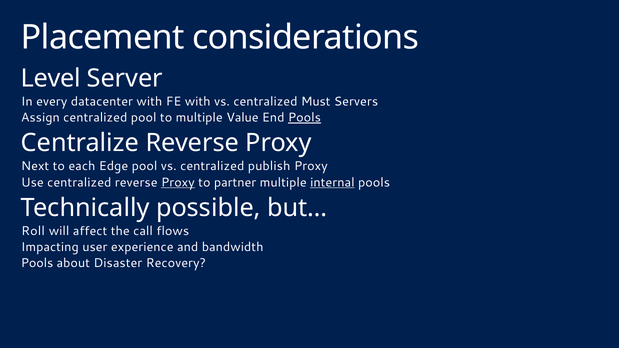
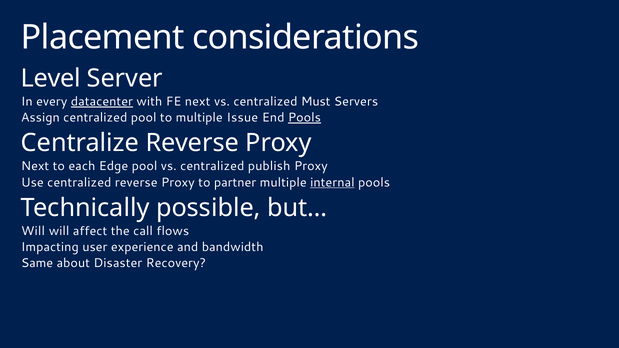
datacenter underline: none -> present (102, 102)
FE with: with -> next (198, 102)
Value: Value -> Issue (242, 118)
Proxy underline: present -> none (178, 182)
Roll: Roll -> Will (33, 231)
Pools: Pools -> Same (37, 263)
